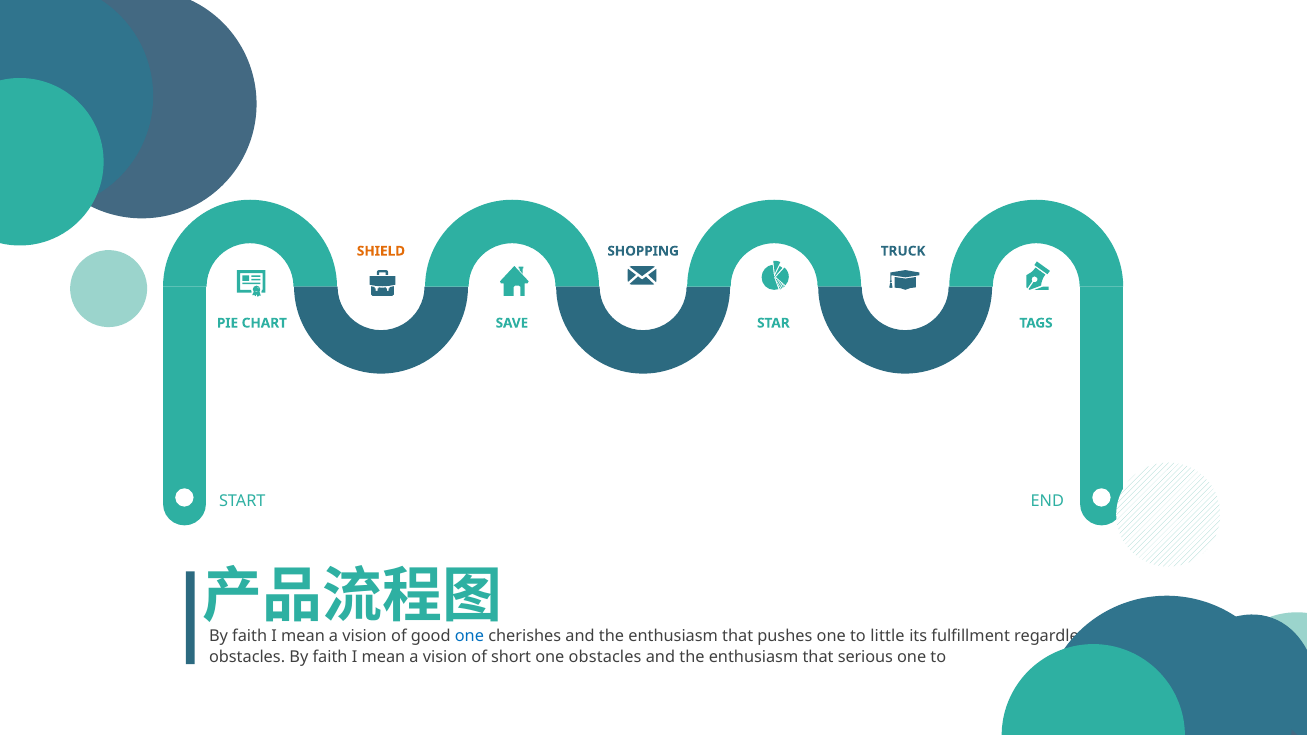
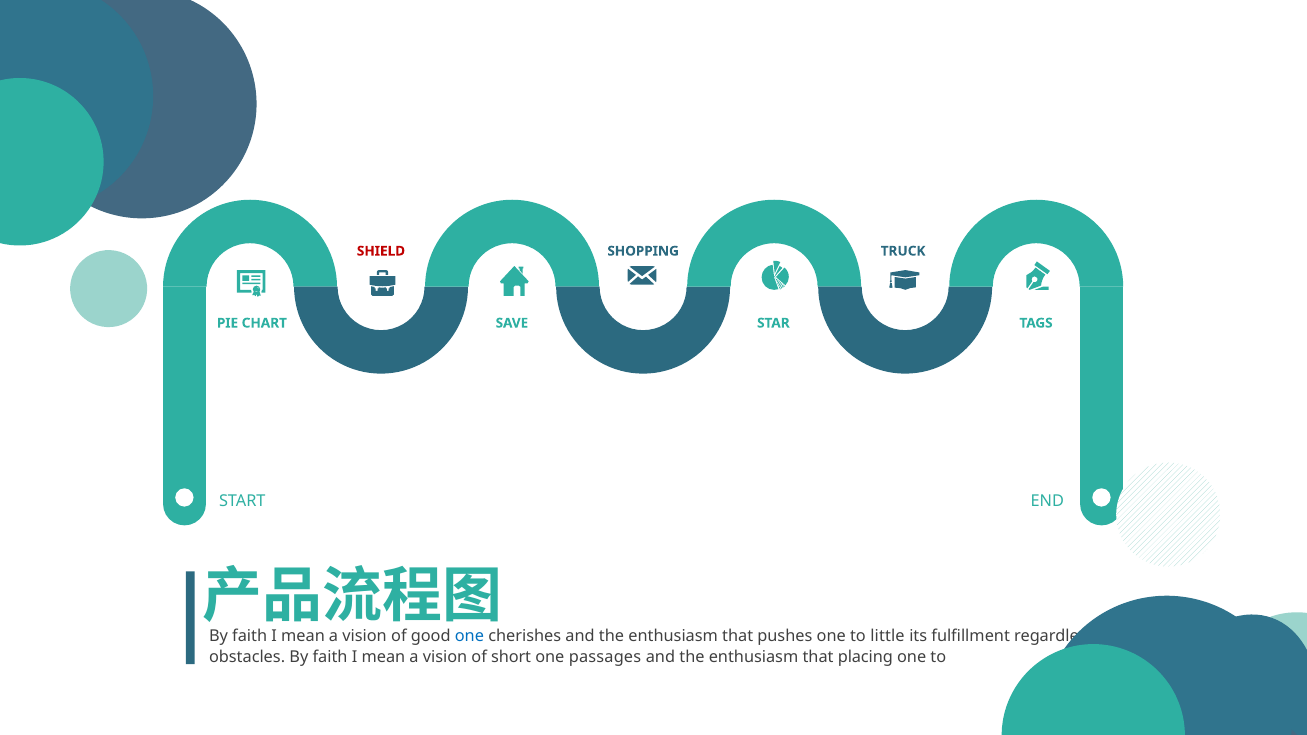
SHIELD colour: orange -> red (381, 251)
one obstacles: obstacles -> passages (605, 658)
serious: serious -> placing (865, 658)
